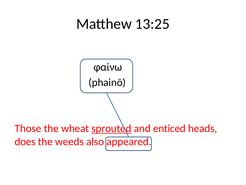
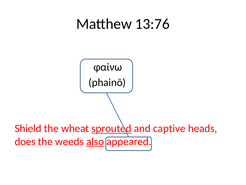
13:25: 13:25 -> 13:76 (152, 24)
Those: Those -> Shield (28, 128)
enticed: enticed -> captive (169, 128)
also underline: none -> present (95, 141)
